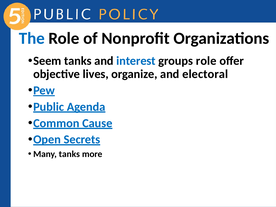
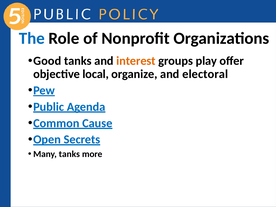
Seem: Seem -> Good (47, 61)
interest colour: blue -> orange (136, 61)
groups role: role -> play (206, 61)
lives: lives -> local (96, 74)
